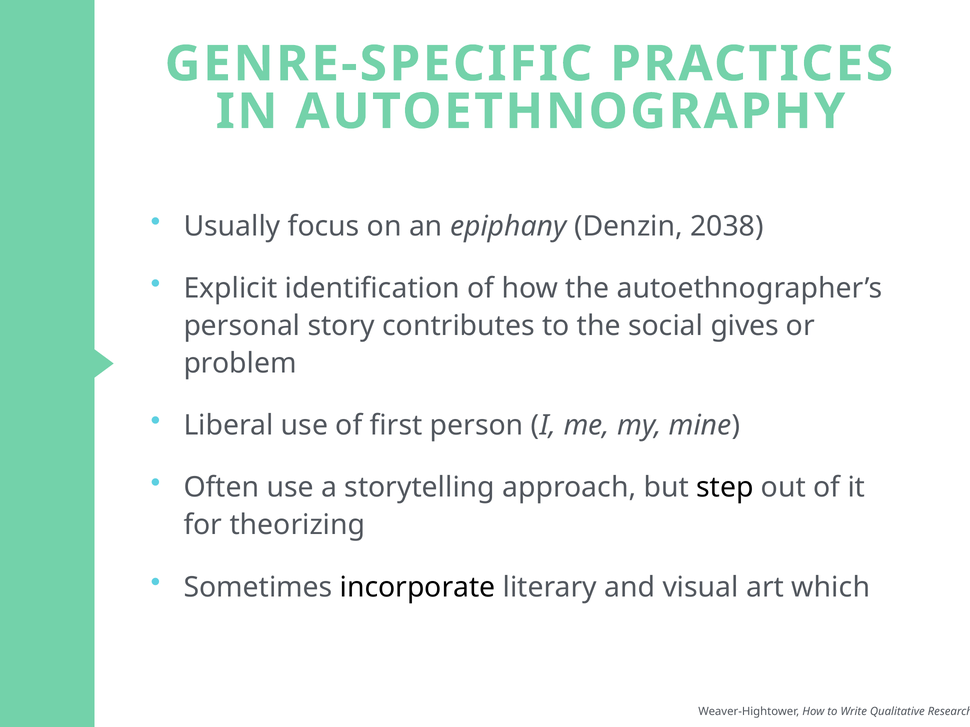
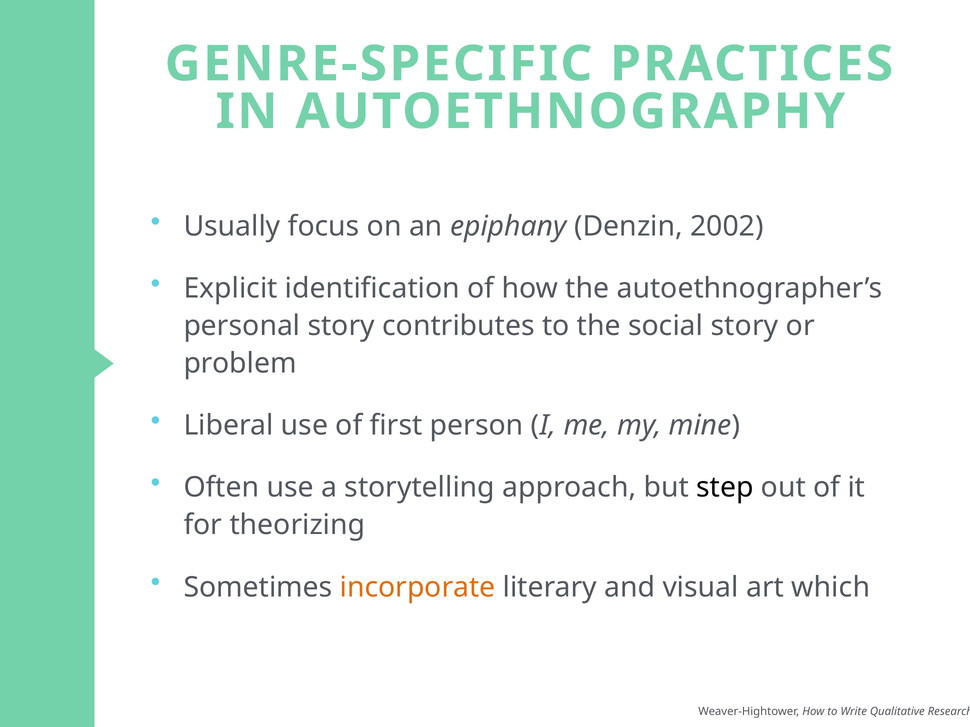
2038: 2038 -> 2002 (727, 226)
social gives: gives -> story (744, 326)
incorporate colour: black -> orange (418, 588)
